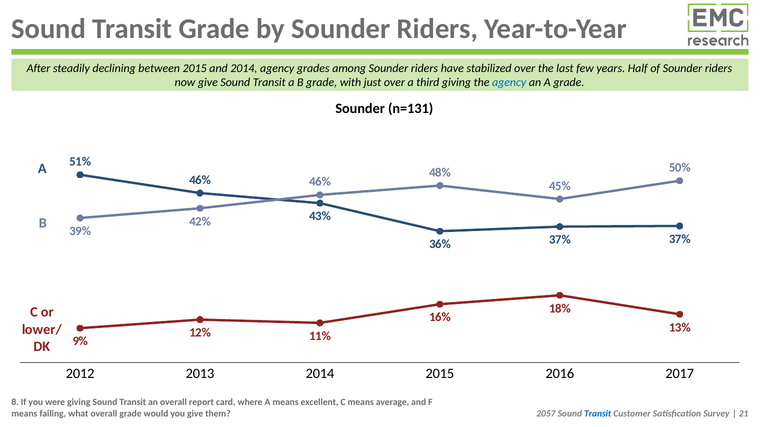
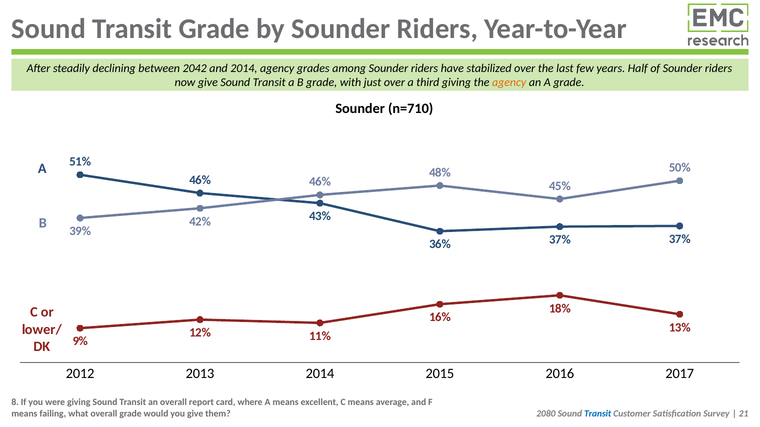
between 2015: 2015 -> 2042 (195, 68)
agency colour: blue -> orange (509, 83)
n=131: n=131 -> n=710 (411, 109)
2057: 2057 -> 2080 (546, 414)
